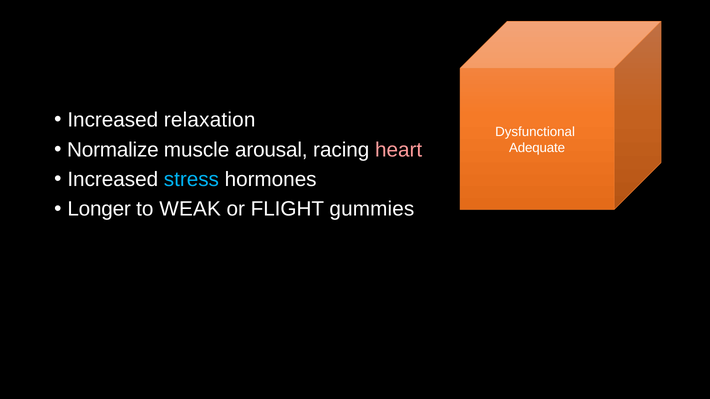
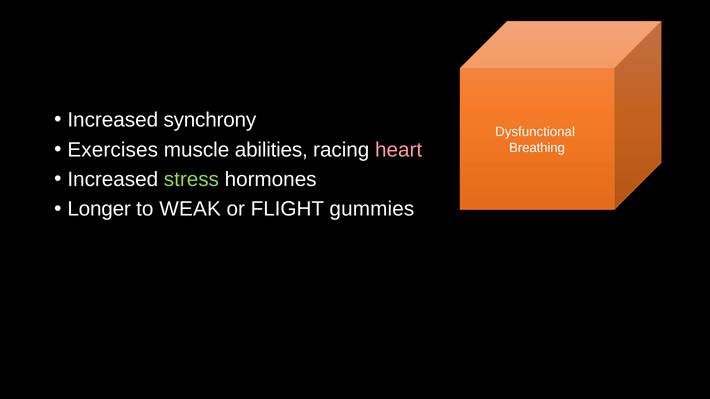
relaxation: relaxation -> synchrony (210, 120)
Normalize: Normalize -> Exercises (113, 150)
arousal: arousal -> abilities (271, 150)
Adequate: Adequate -> Breathing (537, 148)
stress colour: light blue -> light green (191, 180)
